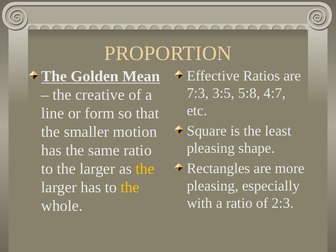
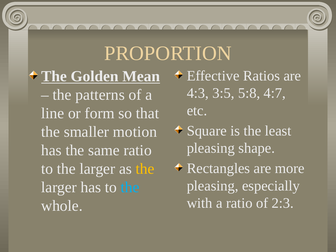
7:3: 7:3 -> 4:3 (198, 93)
creative: creative -> patterns (100, 95)
the colour: yellow -> light blue (130, 187)
